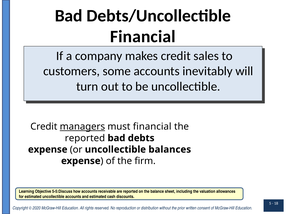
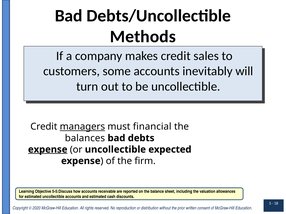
Financial: Financial -> Methods (143, 37)
reported: reported -> balances (85, 138)
expense underline: none -> present (48, 150)
balances: balances -> expected (170, 150)
